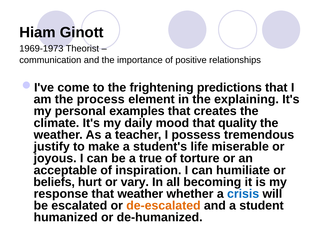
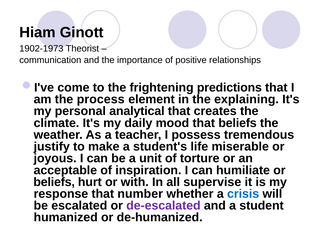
1969-1973: 1969-1973 -> 1902-1973 (41, 49)
examples: examples -> analytical (137, 111)
that quality: quality -> beliefs (238, 123)
true: true -> unit (150, 158)
vary: vary -> with (135, 182)
becoming: becoming -> supervise (212, 182)
that weather: weather -> number (140, 194)
de-escalated colour: orange -> purple (163, 206)
